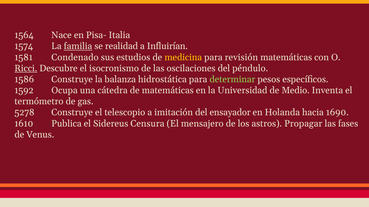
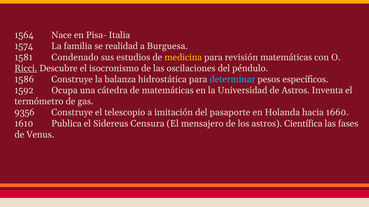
familia underline: present -> none (78, 46)
Influirían: Influirían -> Burguesa (167, 46)
determinar colour: light green -> light blue (232, 80)
de Medio: Medio -> Astros (296, 91)
5278: 5278 -> 9356 (25, 113)
ensayador: ensayador -> pasaporte (230, 113)
1690: 1690 -> 1660 (337, 113)
Propagar: Propagar -> Científica (303, 124)
